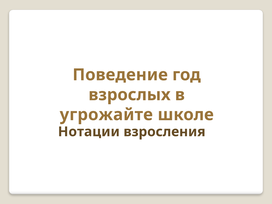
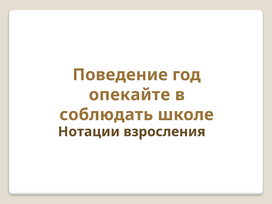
взрослых: взрослых -> опекайте (129, 95)
угрожайте: угрожайте -> соблюдать (106, 115)
